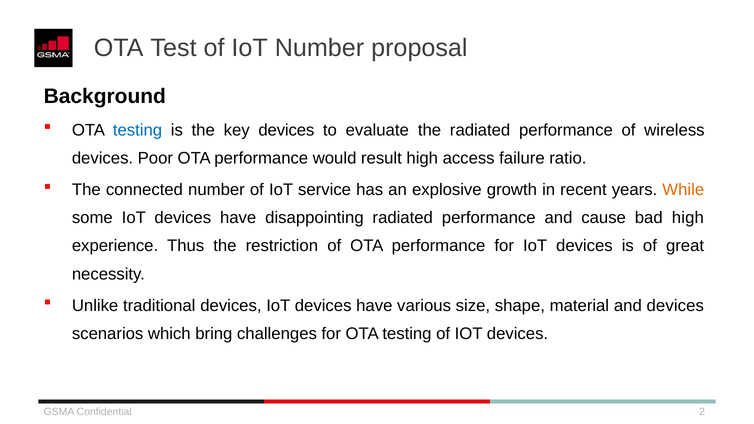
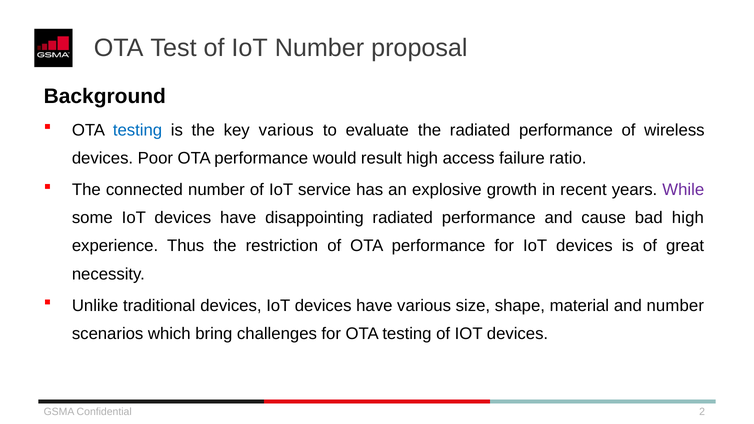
key devices: devices -> various (286, 130)
While colour: orange -> purple (683, 190)
and devices: devices -> number (675, 306)
